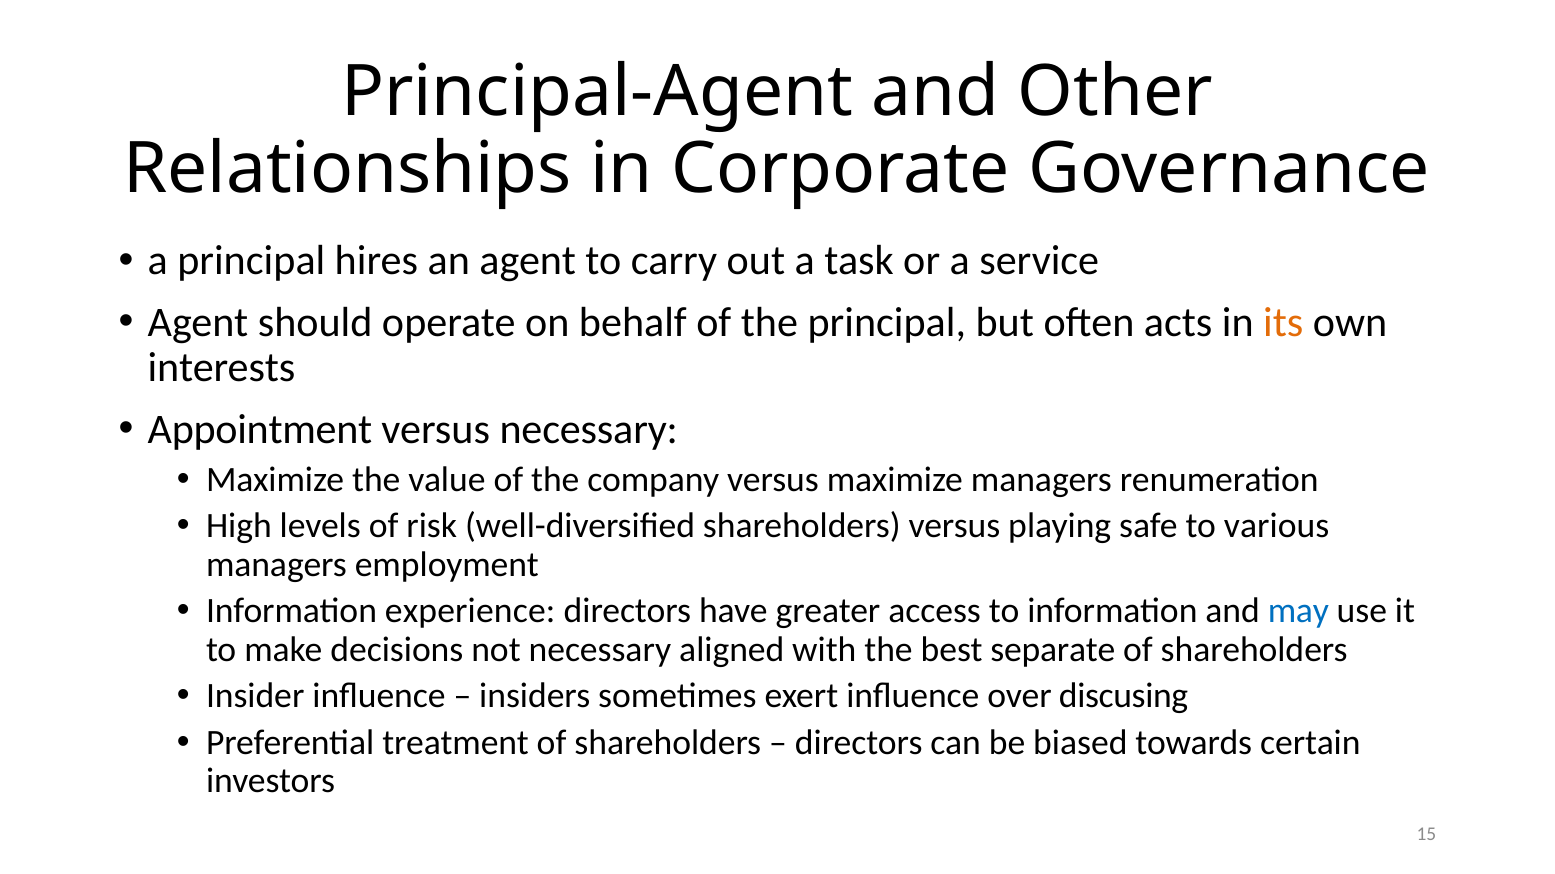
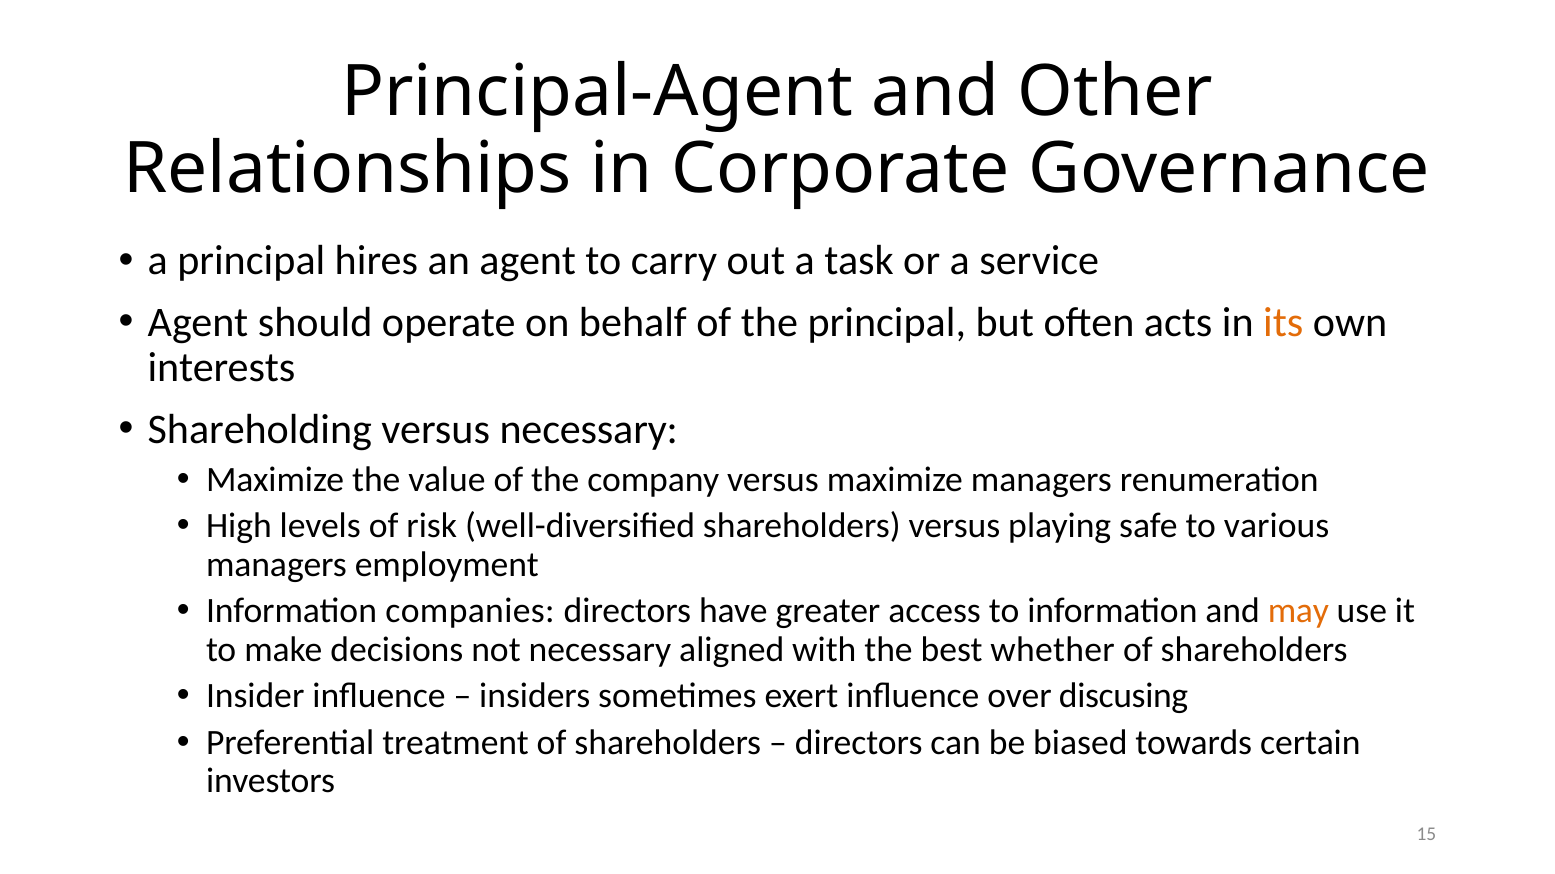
Appointment: Appointment -> Shareholding (260, 430)
experience: experience -> companies (470, 612)
may colour: blue -> orange (1298, 612)
separate: separate -> whether (1053, 650)
